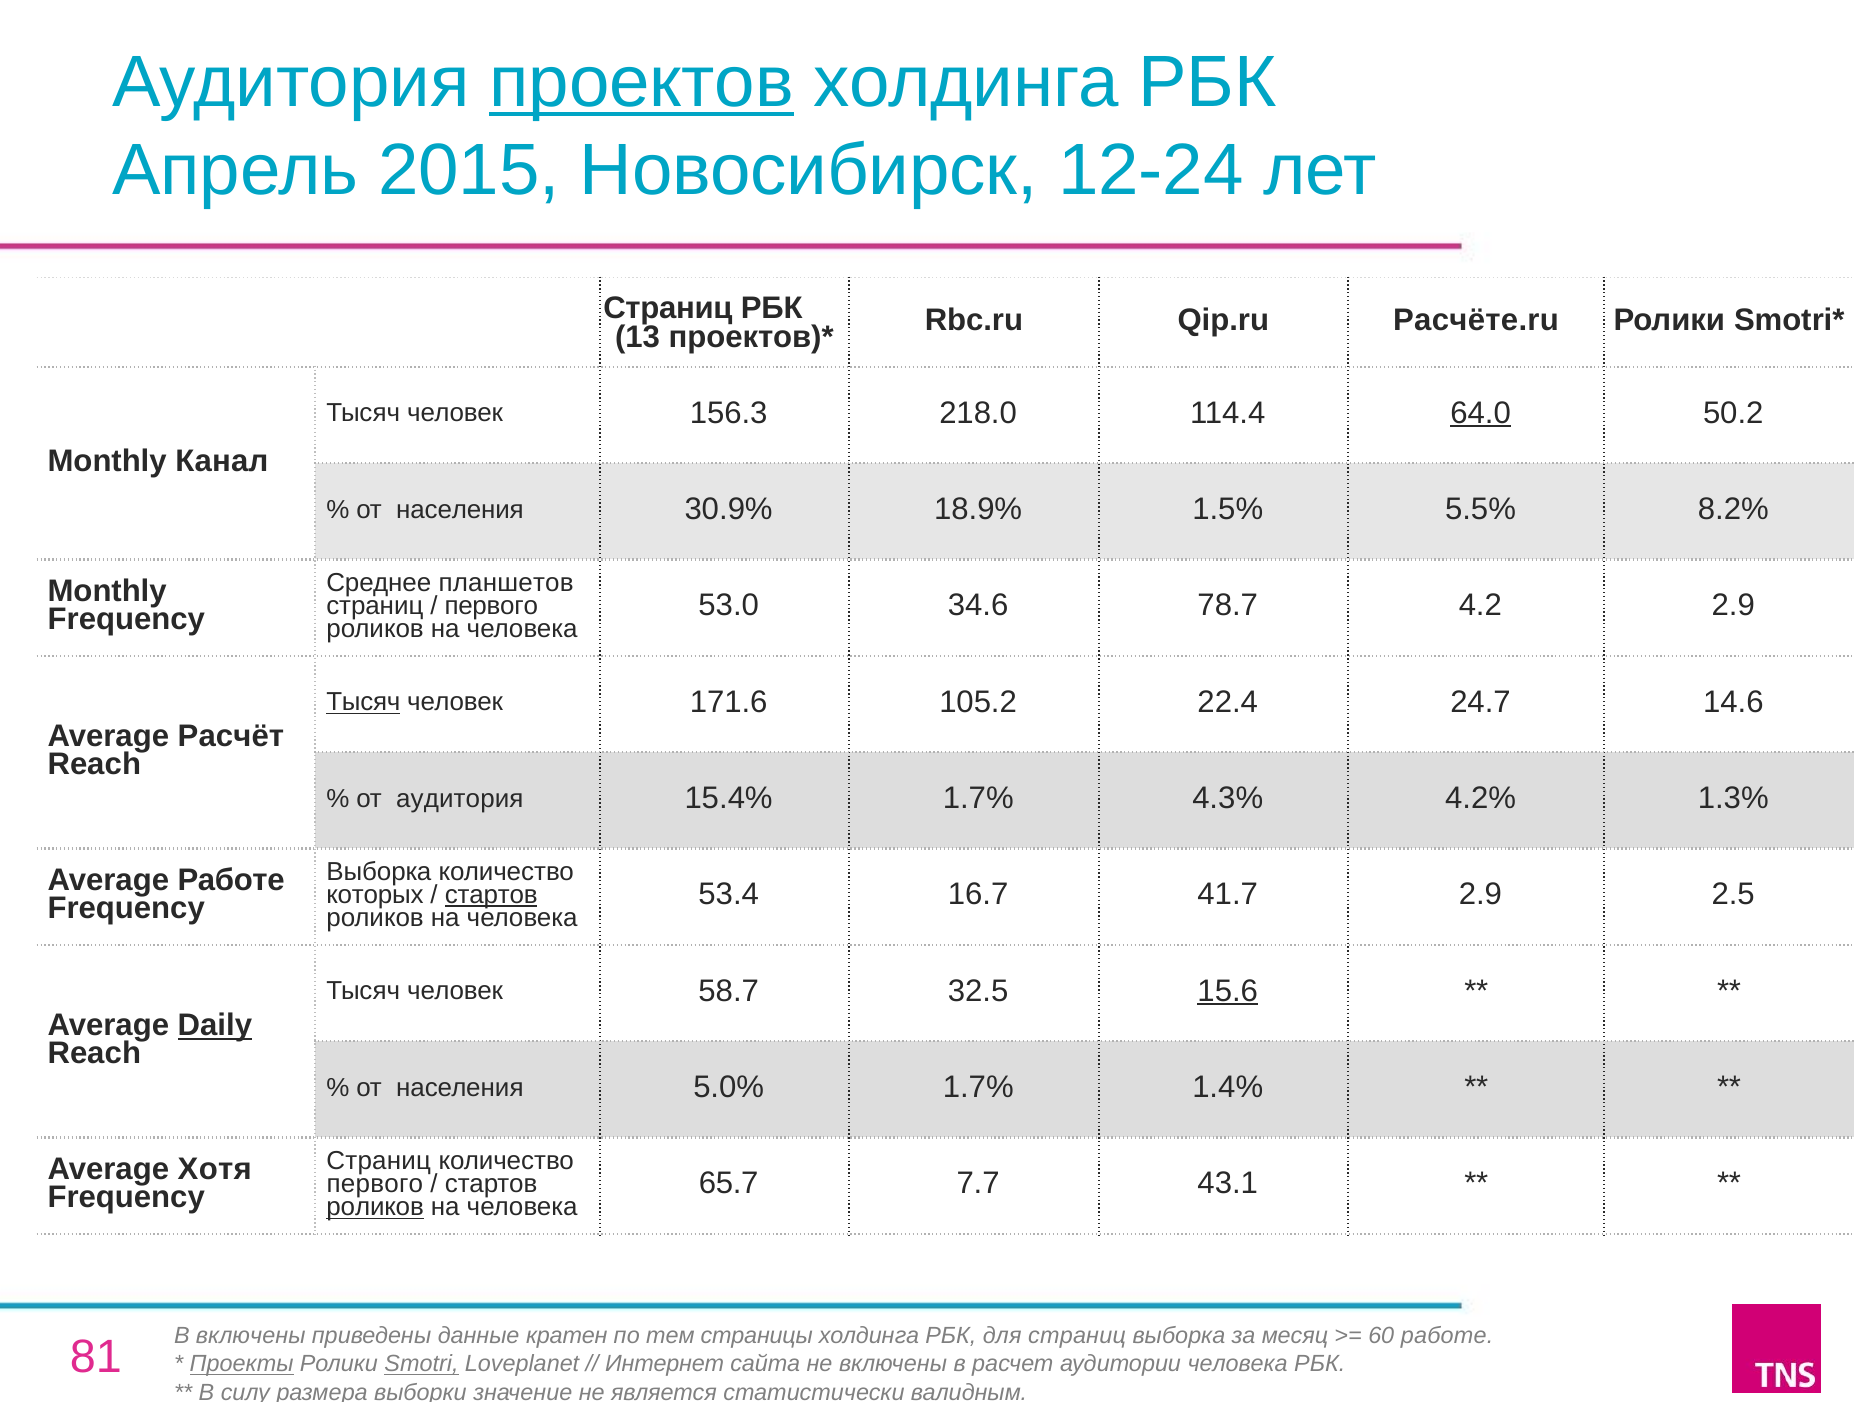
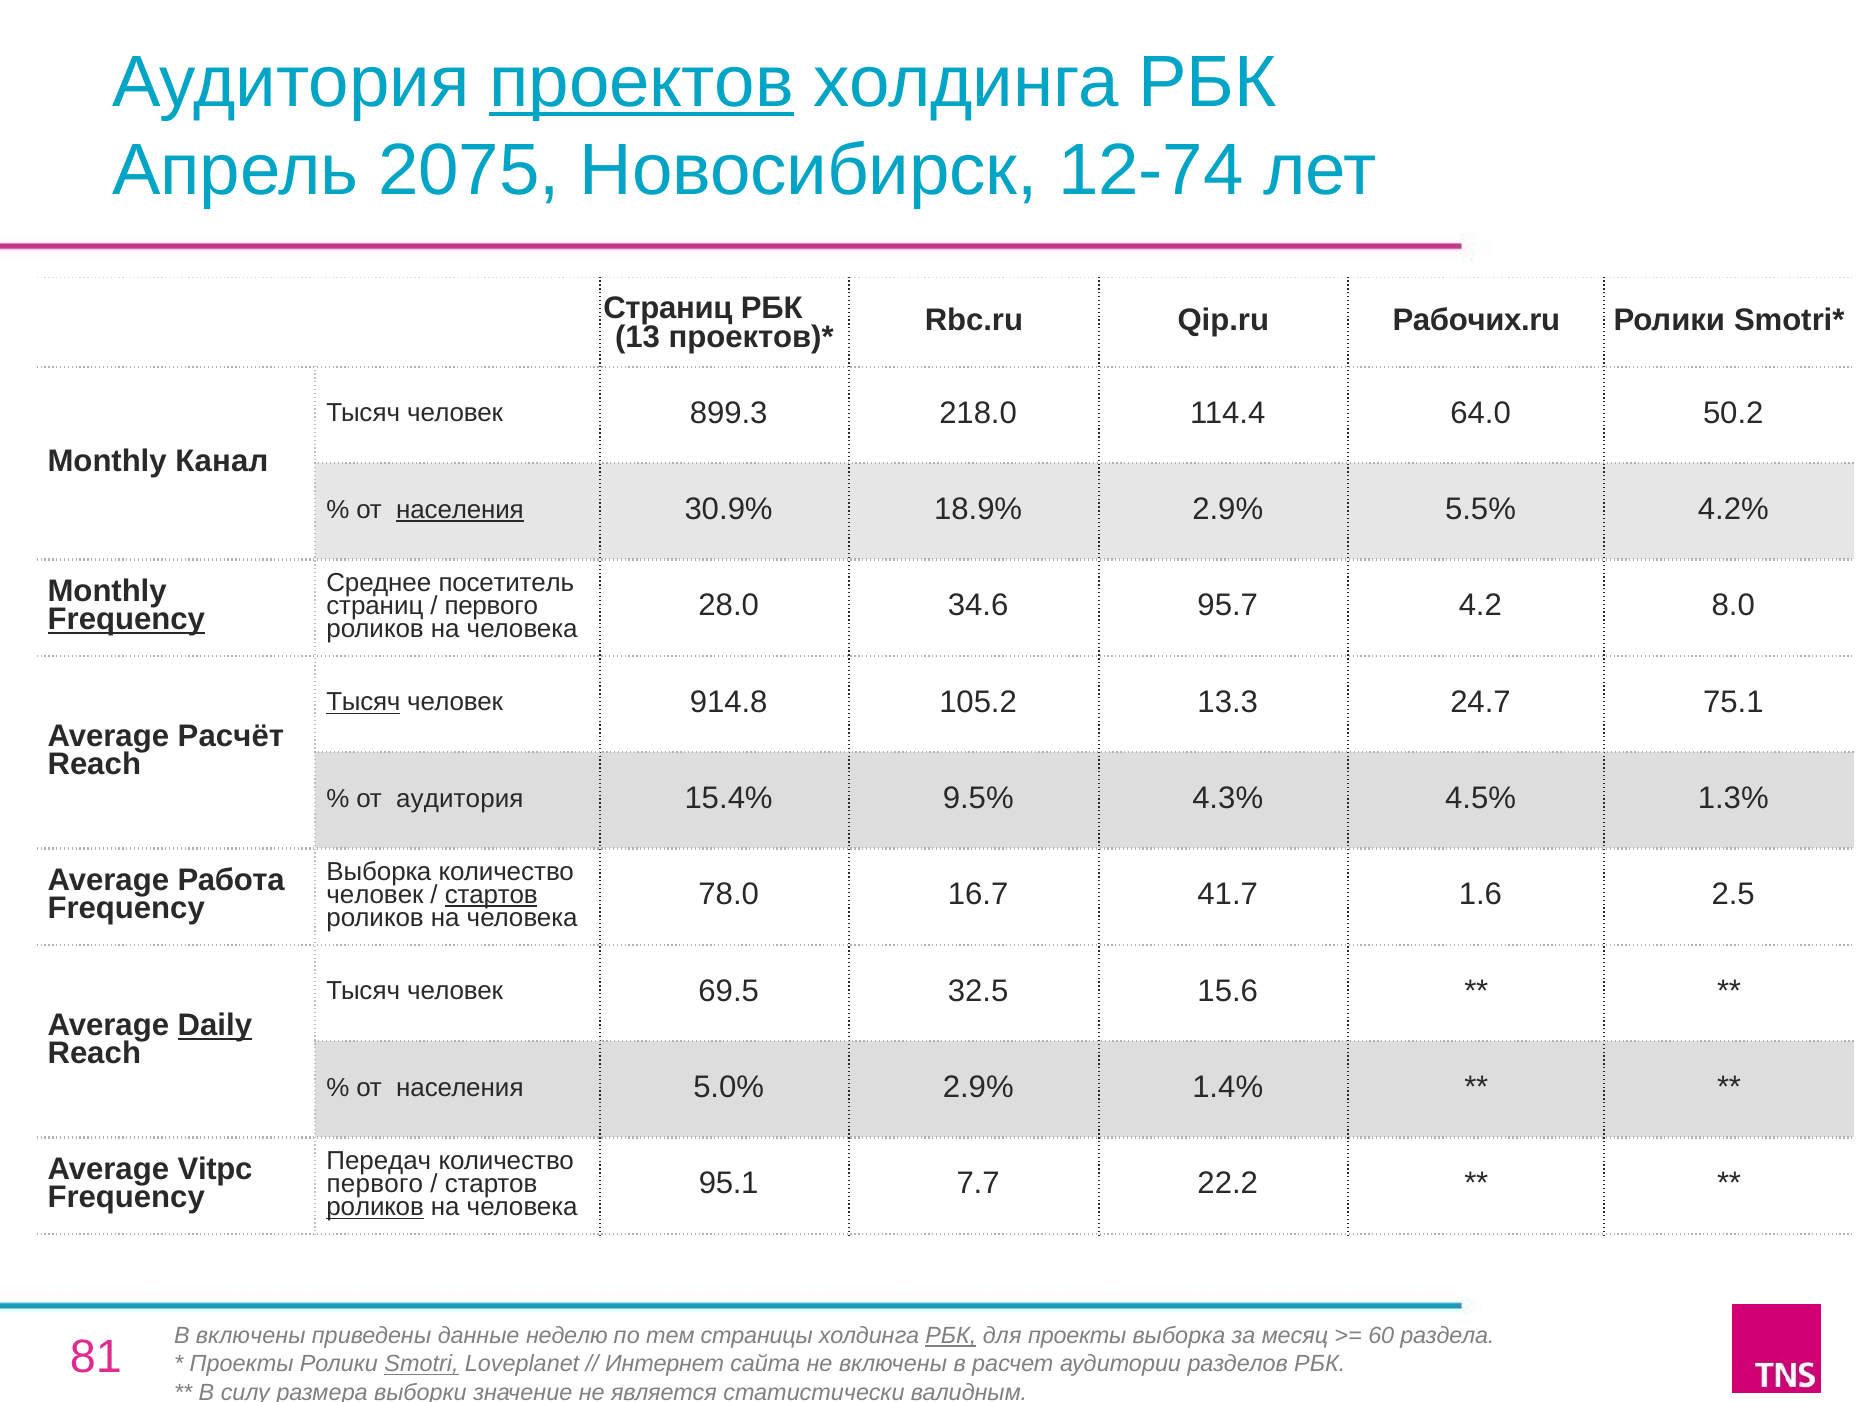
2015: 2015 -> 2075 (469, 170)
12-24: 12-24 -> 12-74 (1151, 170)
Расчёте.ru: Расчёте.ru -> Рабочих.ru (1476, 320)
156.3: 156.3 -> 899.3 (729, 413)
64.0 underline: present -> none (1481, 413)
населения underline: none -> present (460, 510)
18.9% 1.5%: 1.5% -> 2.9% (1228, 509)
8.2%: 8.2% -> 4.2% (1733, 509)
планшетов: планшетов -> посетитель (506, 583)
53.0: 53.0 -> 28.0 (729, 606)
78.7: 78.7 -> 95.7 (1228, 606)
4.2 2.9: 2.9 -> 8.0 (1733, 606)
Frequency underline: none -> present (126, 619)
171.6: 171.6 -> 914.8 (729, 702)
22.4: 22.4 -> 13.3 (1228, 702)
14.6: 14.6 -> 75.1 (1733, 702)
15.4% 1.7%: 1.7% -> 9.5% (978, 798)
4.2%: 4.2% -> 4.5% (1481, 798)
Average Работе: Работе -> Работа (231, 881)
53.4: 53.4 -> 78.0 (729, 895)
41.7 2.9: 2.9 -> 1.6 (1480, 895)
которых: которых -> человек (375, 895)
58.7: 58.7 -> 69.5 (729, 991)
15.6 underline: present -> none (1228, 991)
5.0% 1.7%: 1.7% -> 2.9% (978, 1087)
Страниц: Страниц -> Передач (379, 1161)
Хотя: Хотя -> Vitpc (215, 1169)
65.7: 65.7 -> 95.1 (729, 1183)
43.1: 43.1 -> 22.2 (1228, 1183)
кратен: кратен -> неделю (567, 1336)
РБК underline: none -> present (951, 1336)
для страниц: страниц -> проекты (1077, 1336)
60 работе: работе -> раздела (1447, 1336)
Проекты underline: present -> none (242, 1364)
аудитории человека: человека -> разделов (1238, 1364)
